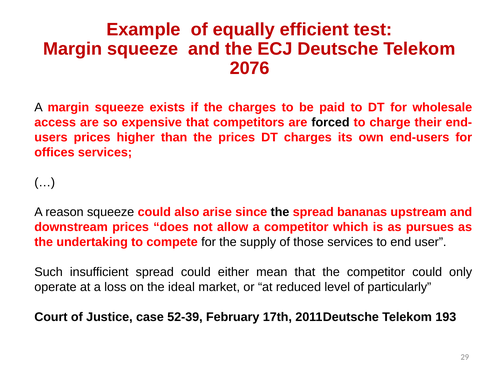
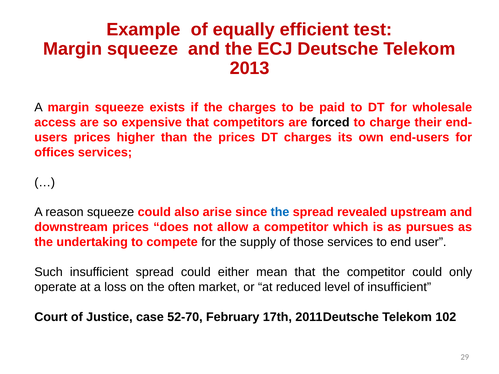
2076: 2076 -> 2013 (250, 68)
the colour: black -> blue (280, 212)
bananas: bananas -> revealed (362, 212)
ideal: ideal -> often (182, 287)
of particularly: particularly -> insufficient (399, 287)
52-39: 52-39 -> 52-70 (185, 317)
193: 193 -> 102 (446, 317)
